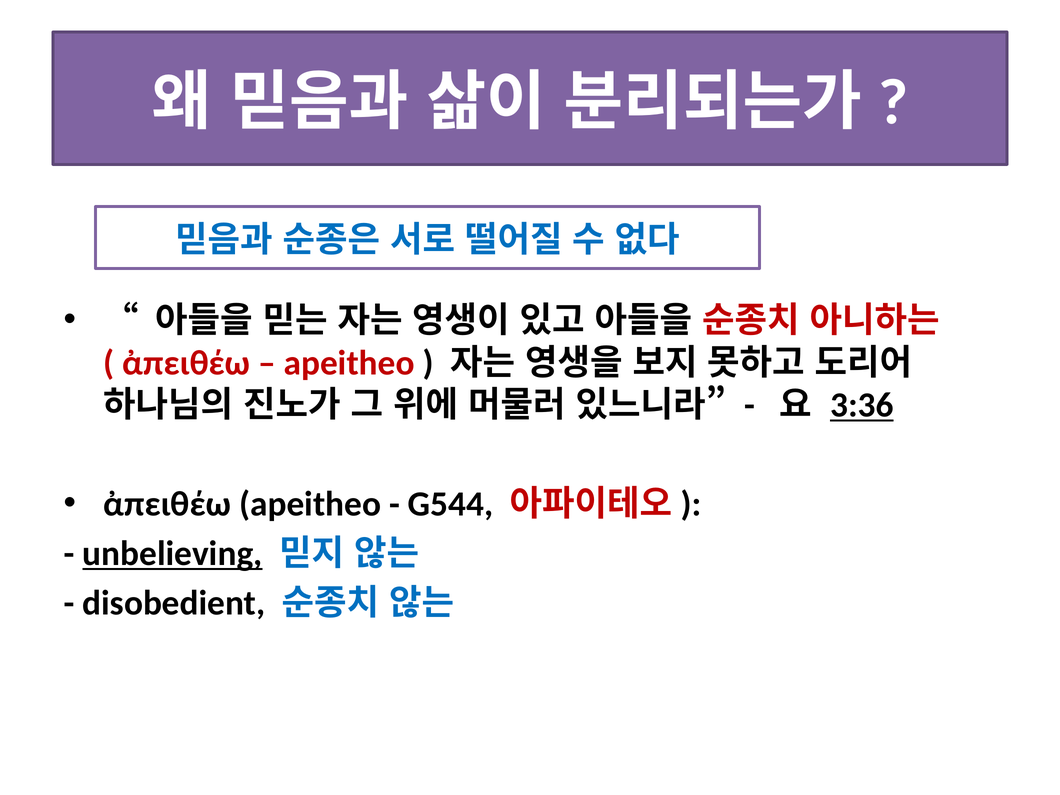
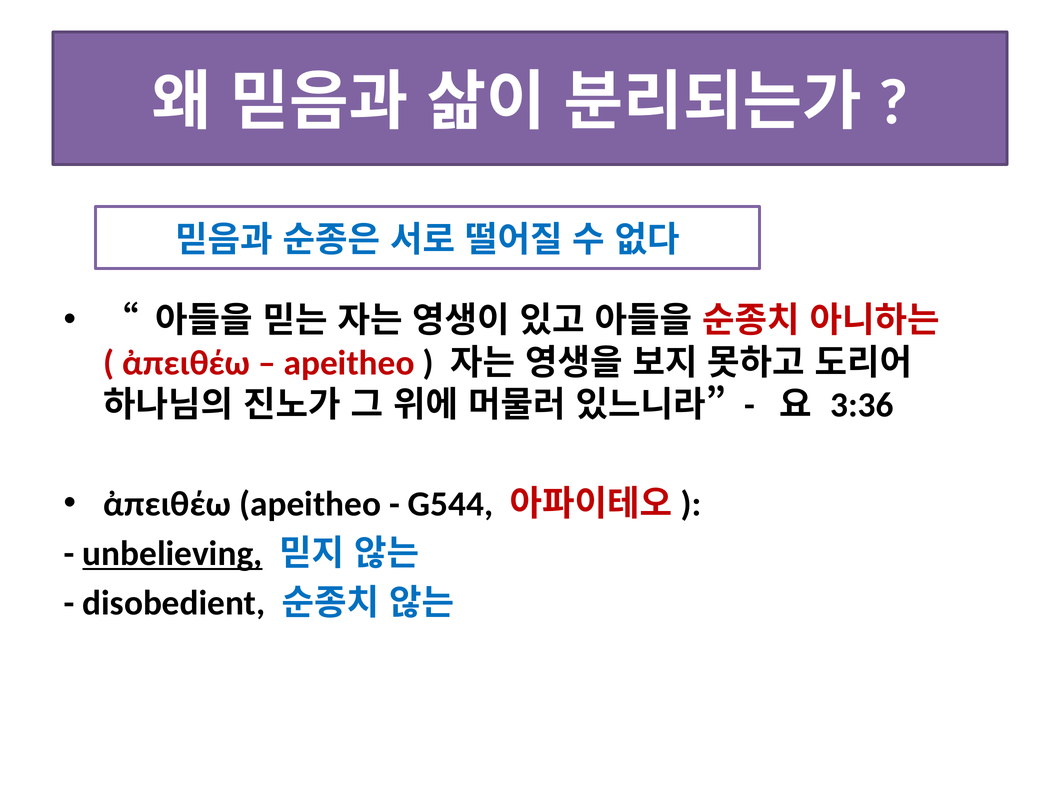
3:36 underline: present -> none (862, 405)
